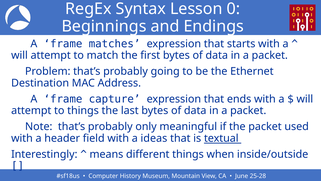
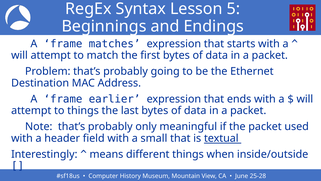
0: 0 -> 5 (233, 9)
capture: capture -> earlier (115, 99)
ideas: ideas -> small (154, 138)
